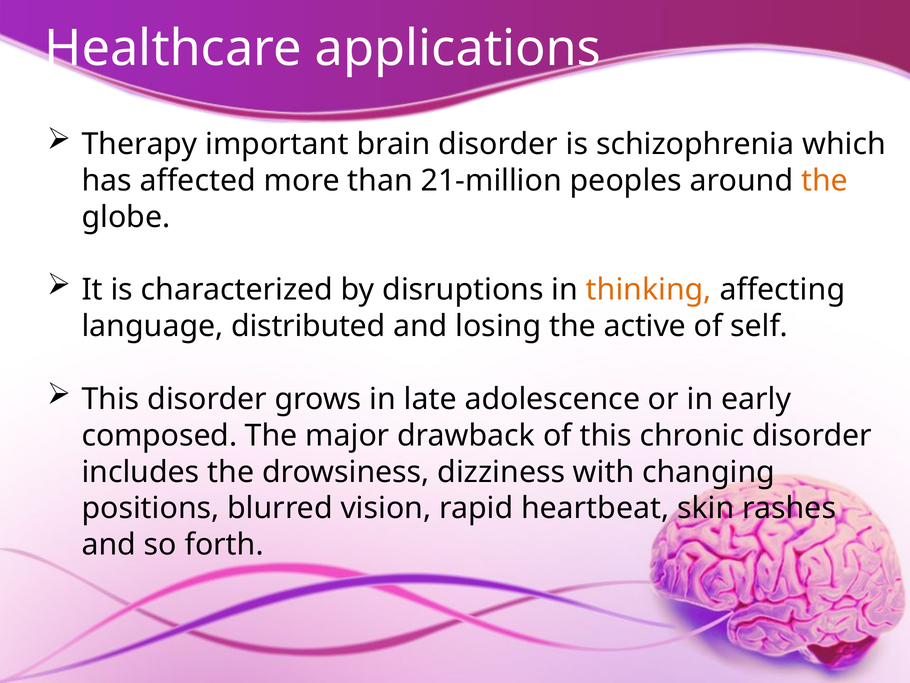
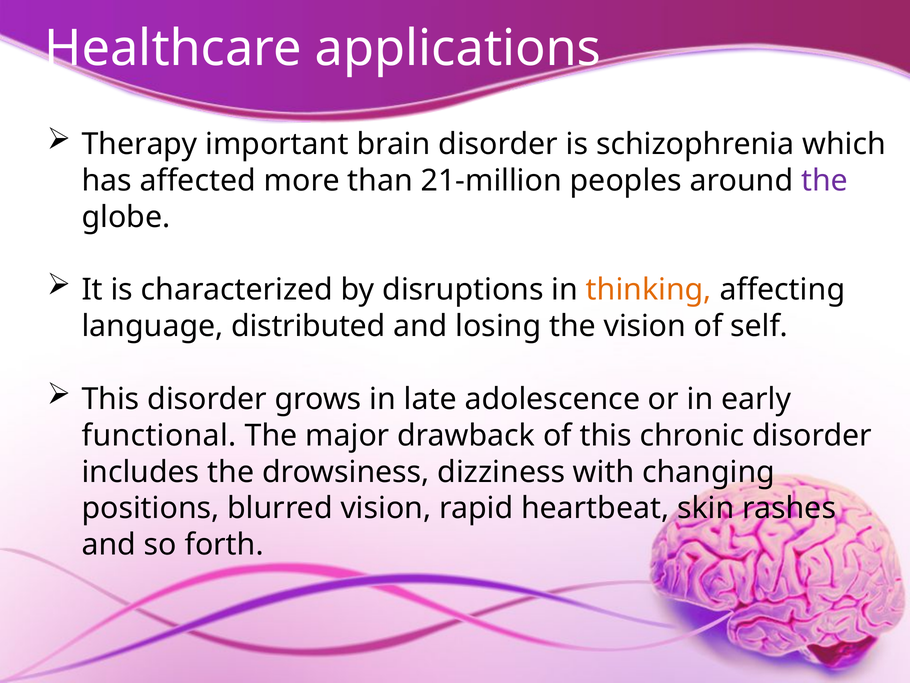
the colour: orange -> purple (825, 180)
the active: active -> vision (645, 326)
composed: composed -> functional (159, 435)
